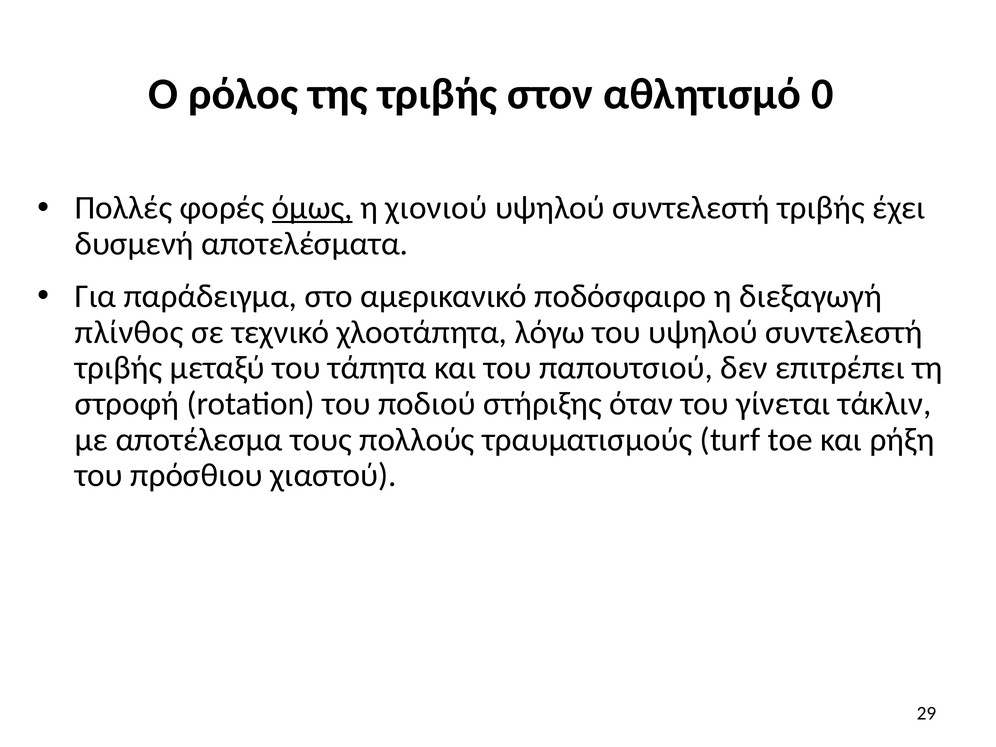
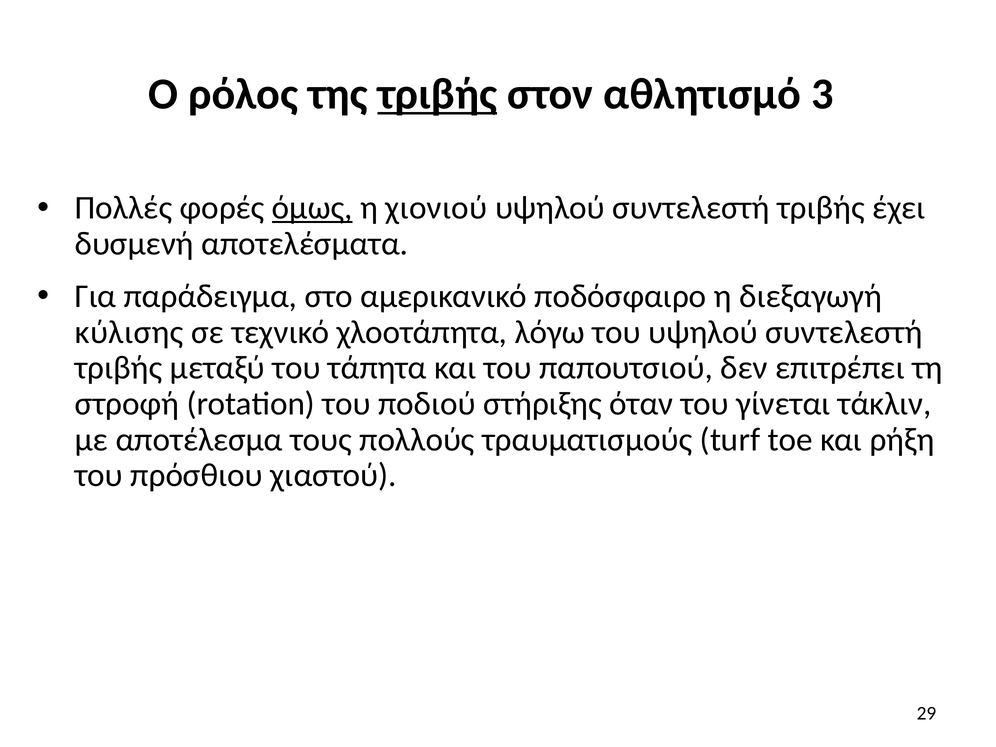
τριβής underline: none -> present (437, 94)
0: 0 -> 3 (822, 94)
πλίνθος: πλίνθος -> κύλισης (129, 332)
